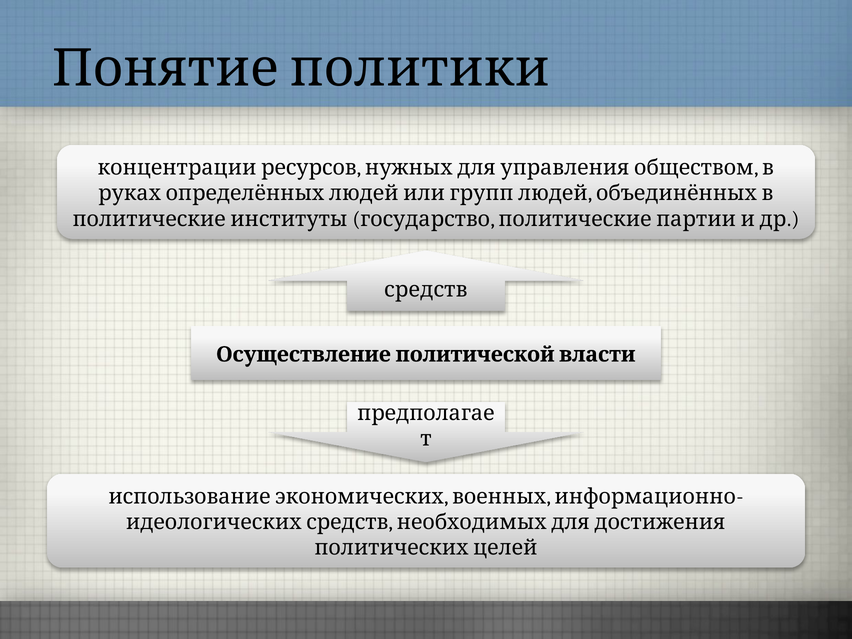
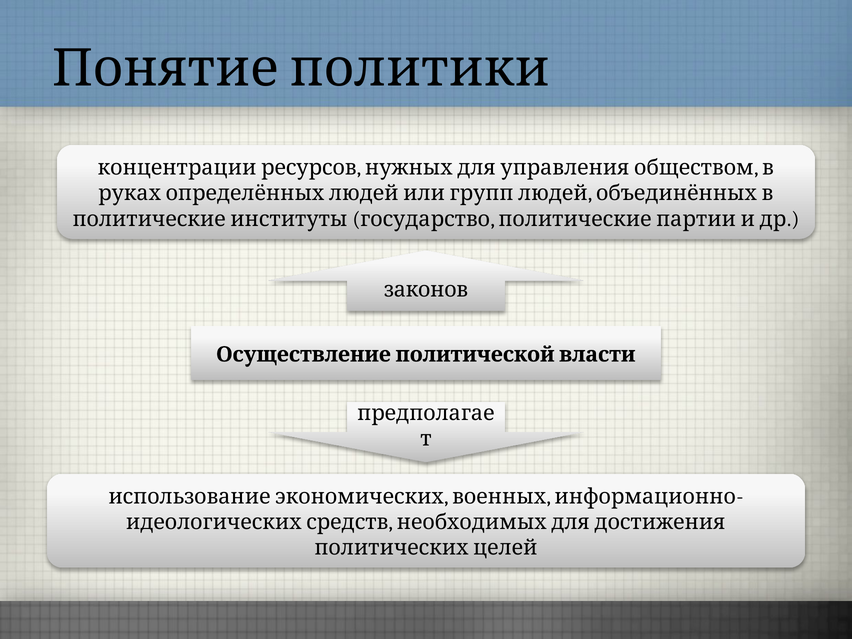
средств: средств -> законов (426, 290)
